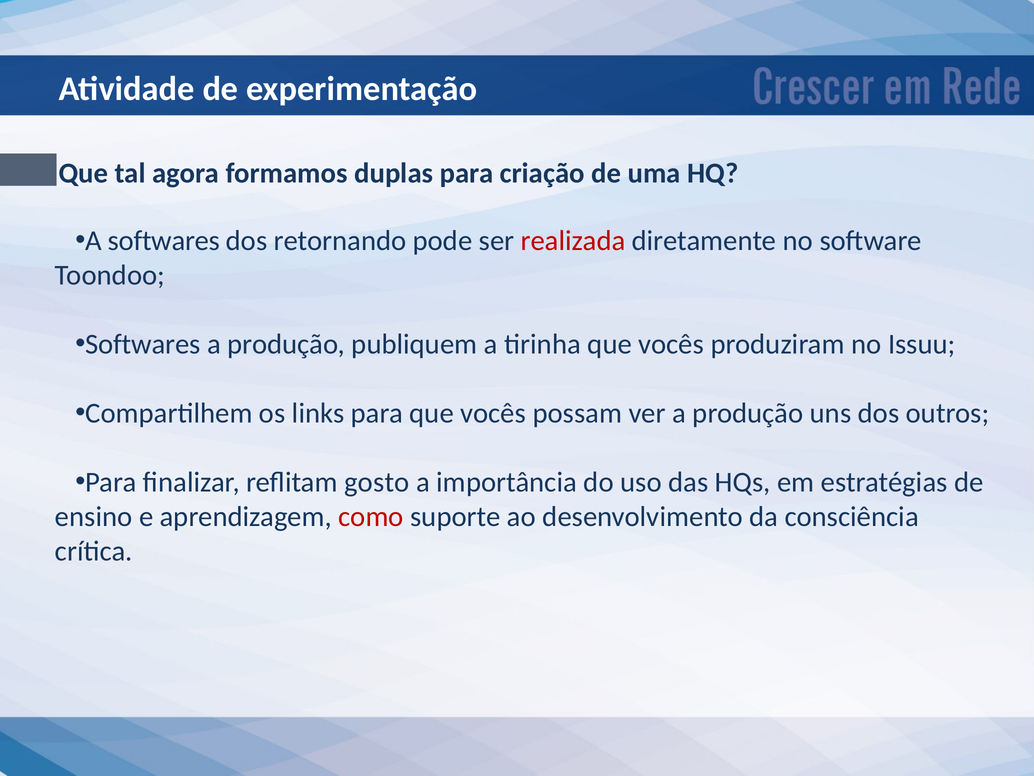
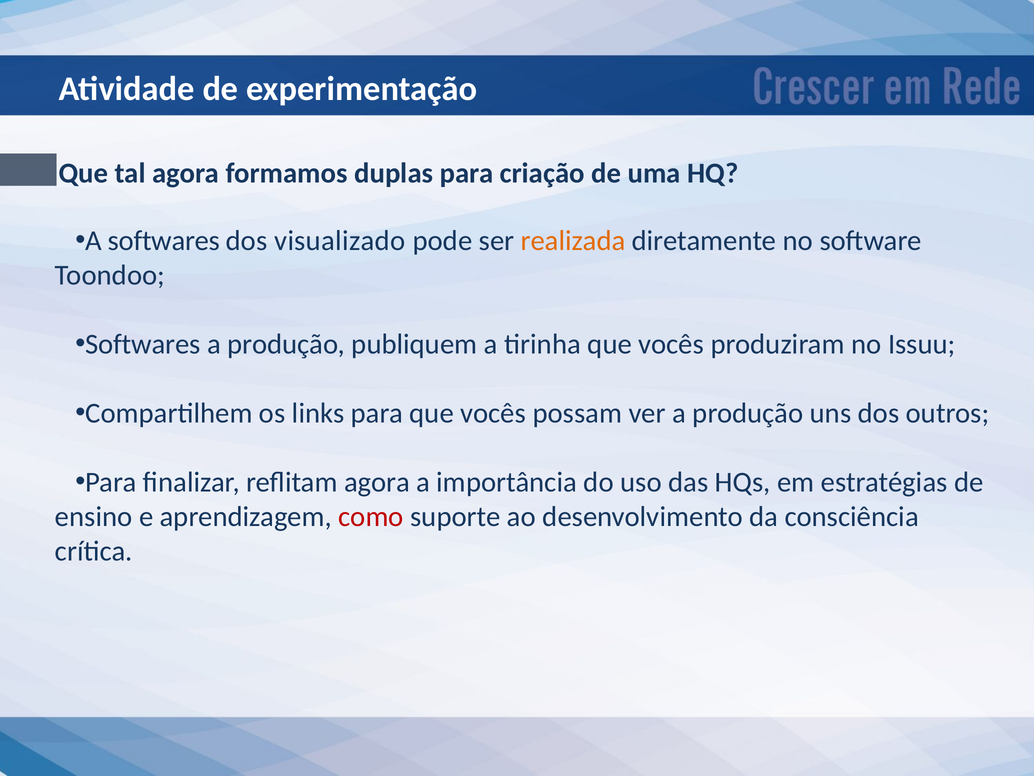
retornando: retornando -> visualizado (340, 241)
realizada colour: red -> orange (573, 241)
reflitam gosto: gosto -> agora (377, 482)
